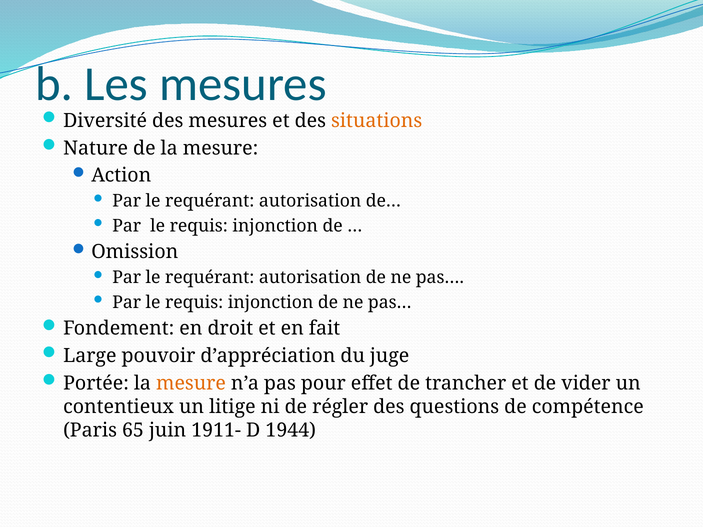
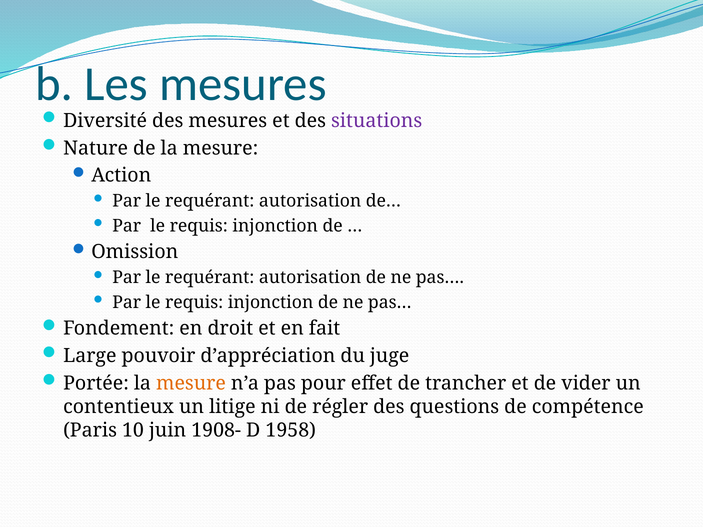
situations colour: orange -> purple (377, 121)
65: 65 -> 10 (133, 430)
1911-: 1911- -> 1908- (216, 430)
1944: 1944 -> 1958 (291, 430)
